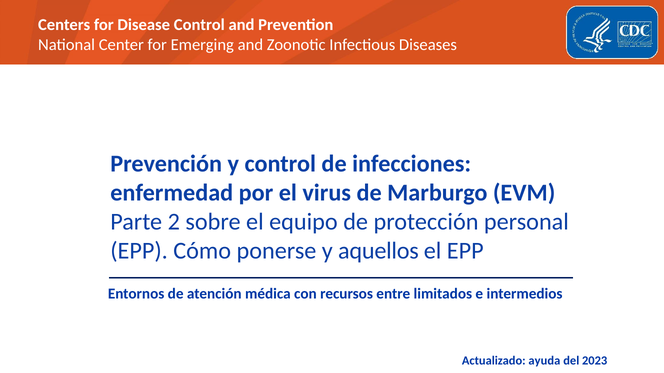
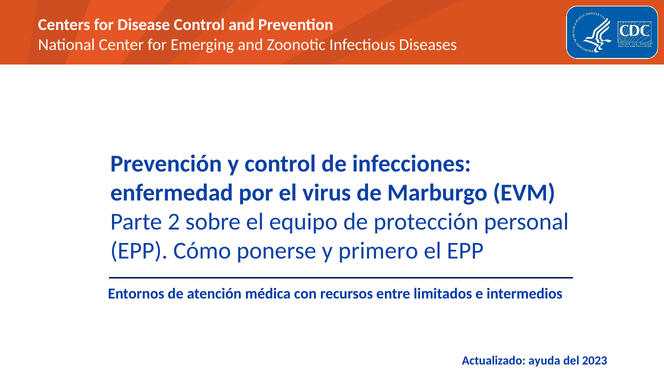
aquellos: aquellos -> primero (378, 251)
